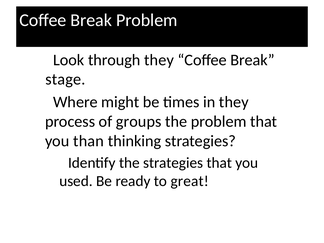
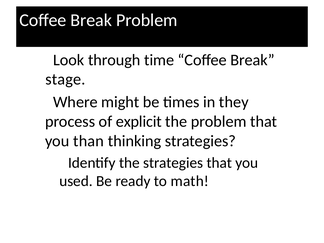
through they: they -> time (159, 60)
groups: groups -> explicit (139, 122)
great: great -> math (190, 181)
